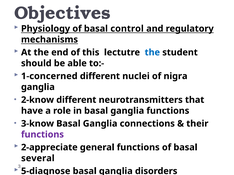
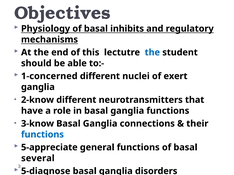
control: control -> inhibits (127, 29)
nigra: nigra -> exert (176, 76)
functions colour: purple -> blue (42, 135)
2-appreciate: 2-appreciate -> 5-appreciate (49, 148)
